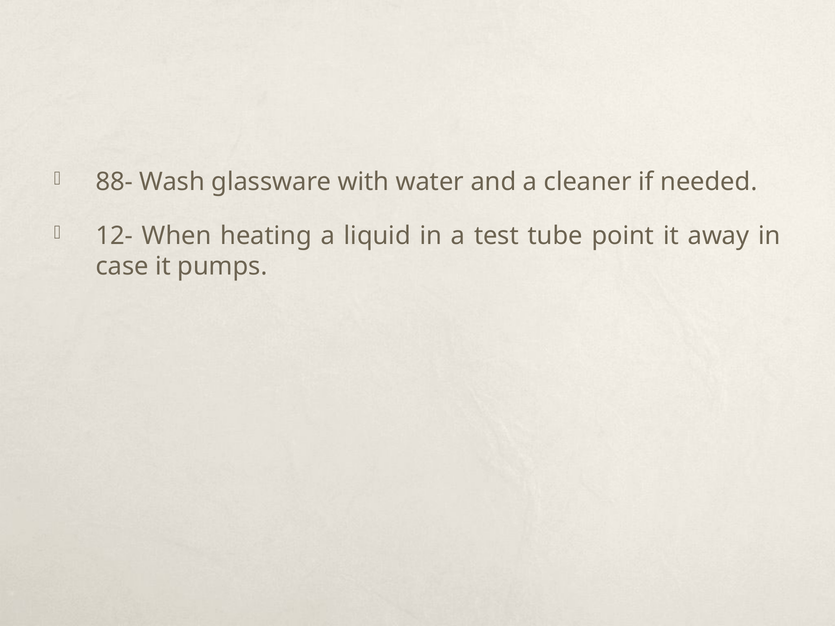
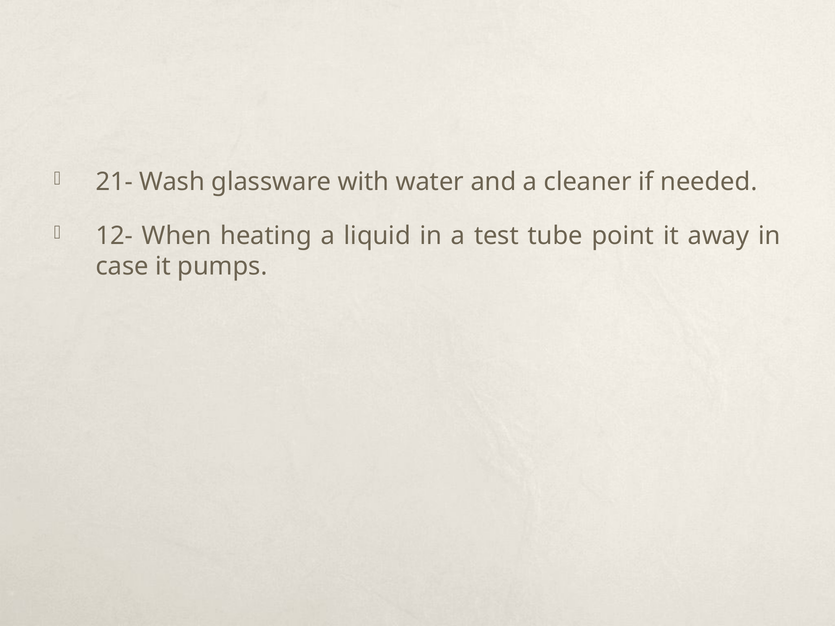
88-: 88- -> 21- (114, 182)
